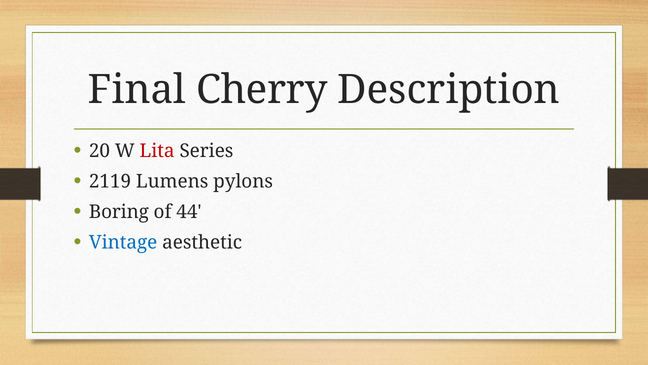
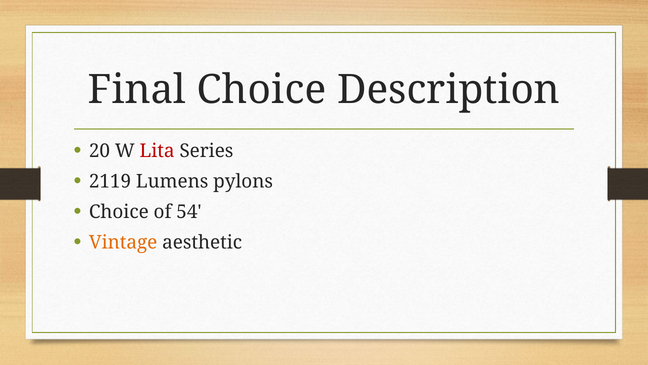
Final Cherry: Cherry -> Choice (262, 90)
Boring: Boring -> Choice (119, 212)
44: 44 -> 54 (189, 212)
Vintage colour: blue -> orange (123, 242)
